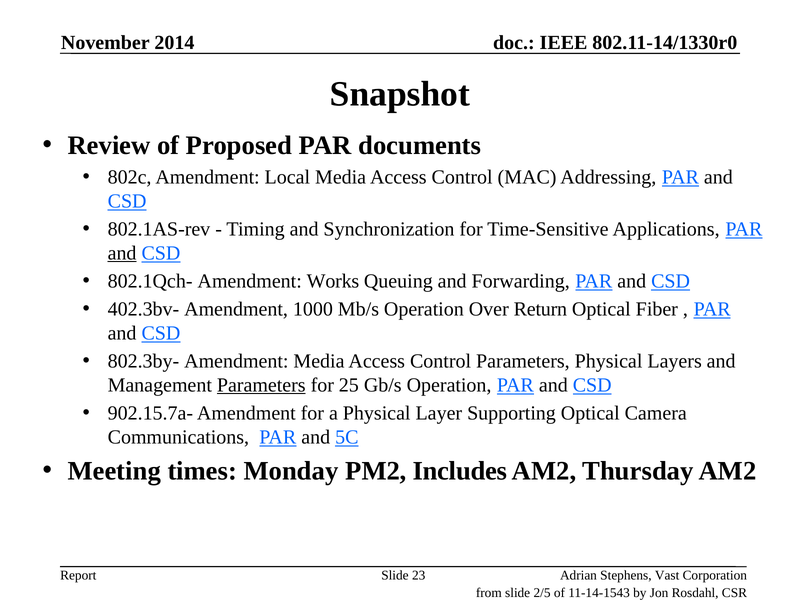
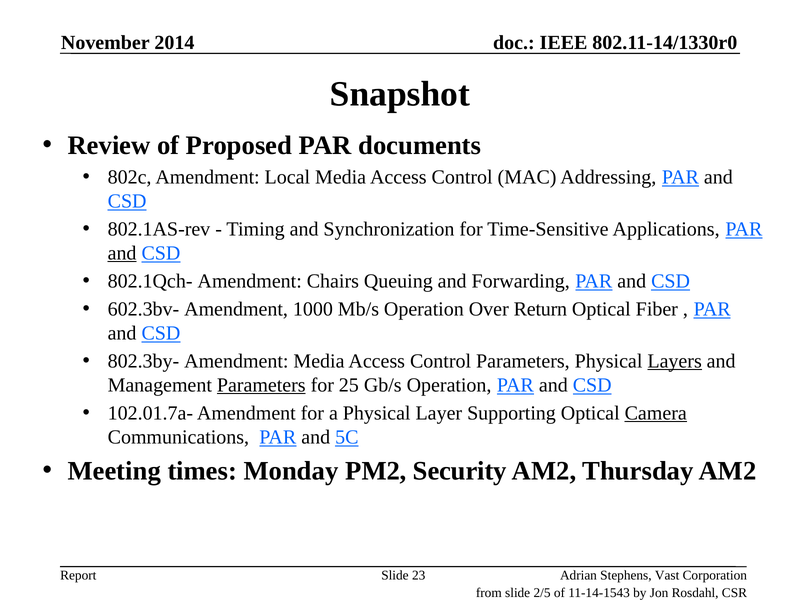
Works: Works -> Chairs (333, 281)
402.3bv-: 402.3bv- -> 602.3bv- (143, 309)
Layers underline: none -> present (675, 361)
902.15.7a-: 902.15.7a- -> 102.01.7a- (150, 413)
Camera underline: none -> present (656, 413)
Includes: Includes -> Security (460, 471)
